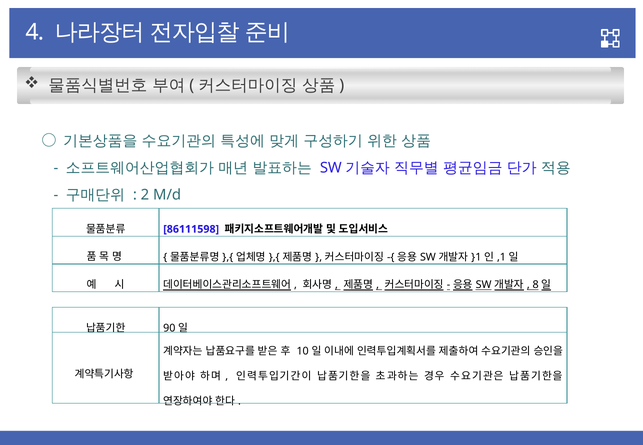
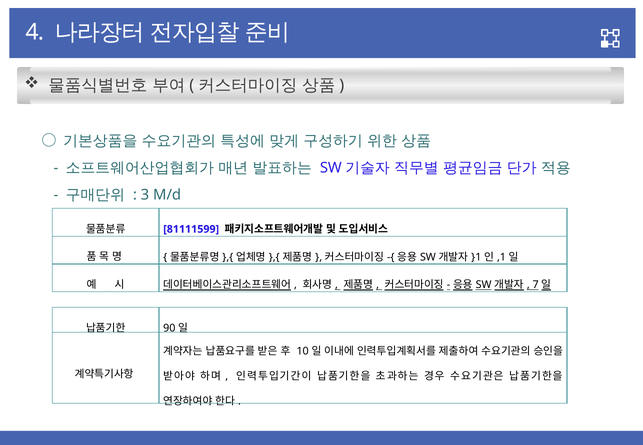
2: 2 -> 3 (145, 195)
86111598: 86111598 -> 81111599 (191, 229)
8: 8 -> 7 (536, 285)
